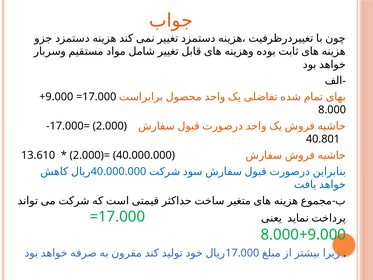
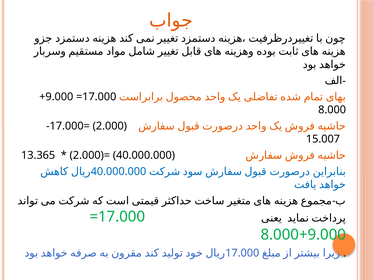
40.801: 40.801 -> 15.007 (323, 139)
13.610: 13.610 -> 13.365 (38, 155)
